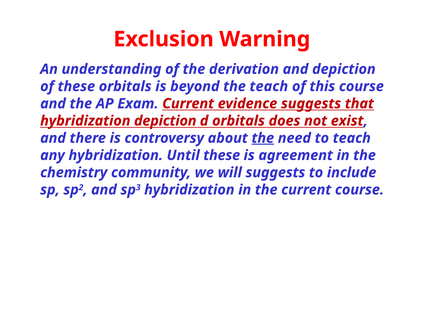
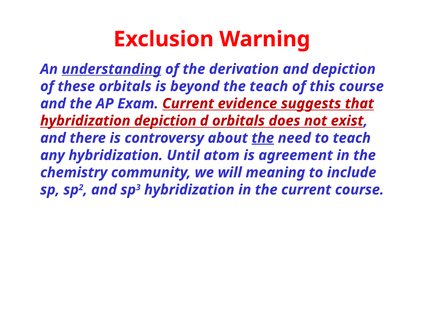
understanding underline: none -> present (111, 69)
Until these: these -> atom (222, 155)
will suggests: suggests -> meaning (275, 173)
